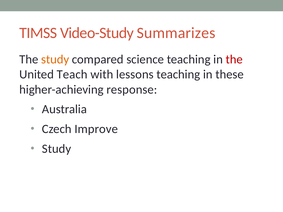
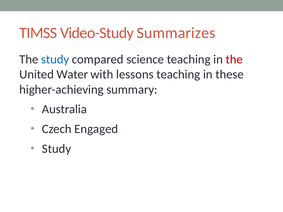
study colour: orange -> blue (55, 59)
Teach: Teach -> Water (72, 74)
response: response -> summary (132, 90)
Improve: Improve -> Engaged (96, 129)
